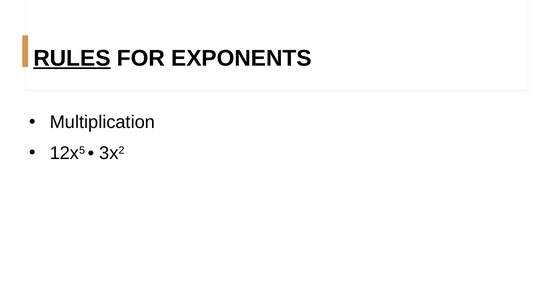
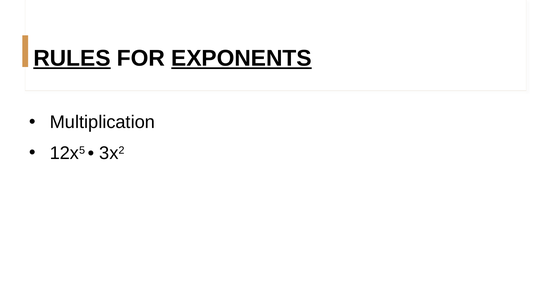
EXPONENTS underline: none -> present (241, 58)
